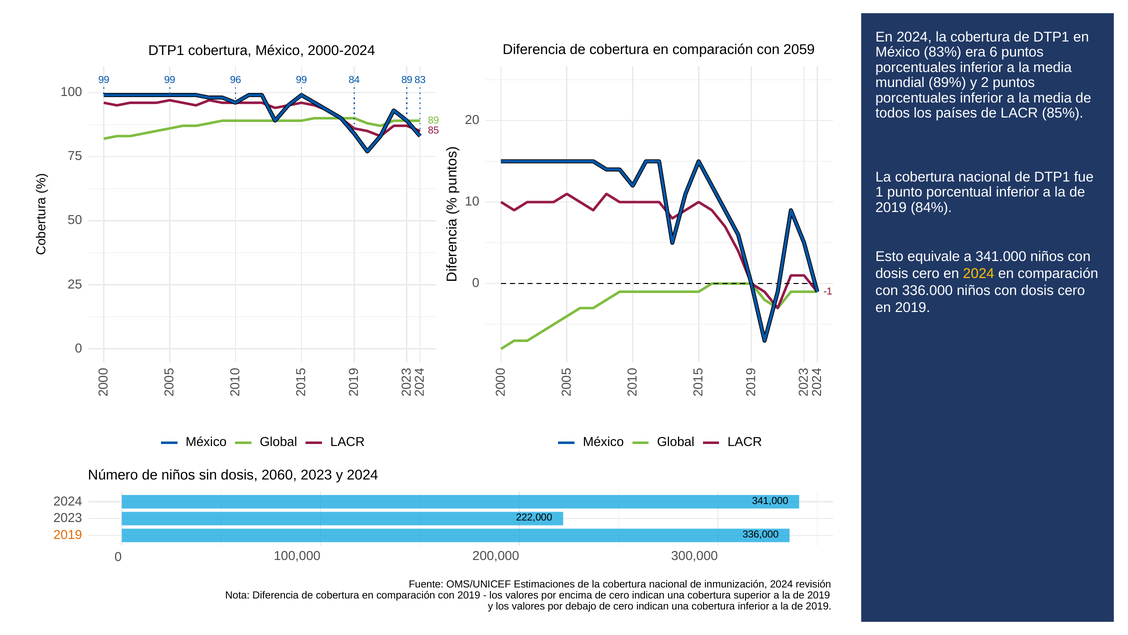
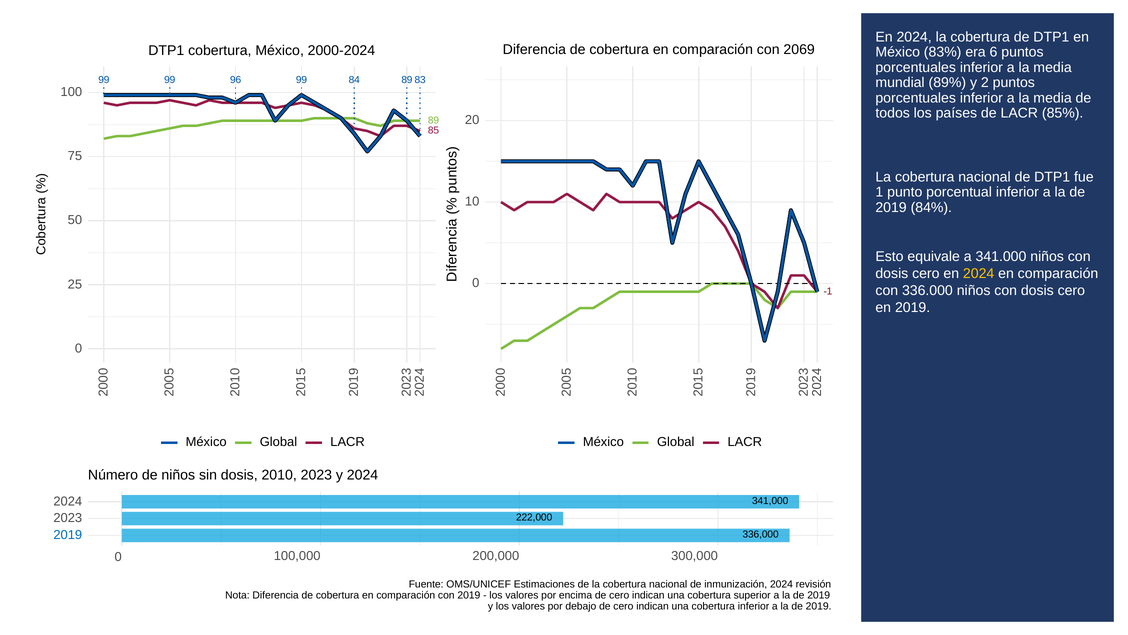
2059: 2059 -> 2069 (799, 50)
2060: 2060 -> 2010 (279, 475)
2019 colour: orange -> blue (68, 535)
